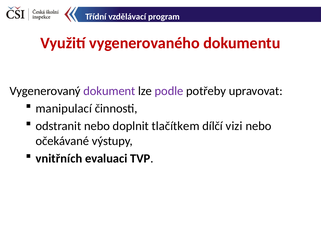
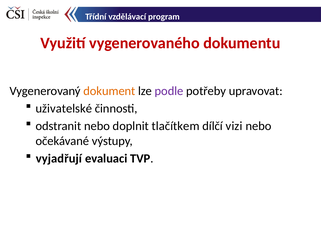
dokument colour: purple -> orange (109, 91)
manipulací: manipulací -> uživatelské (64, 108)
vnitřních: vnitřních -> vyjadřují (59, 158)
